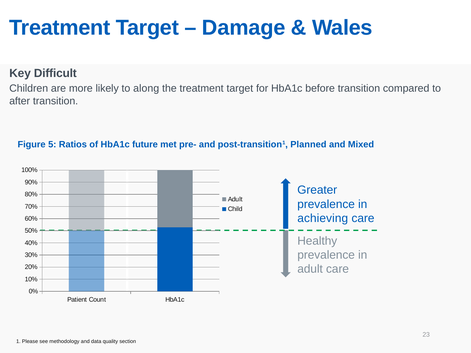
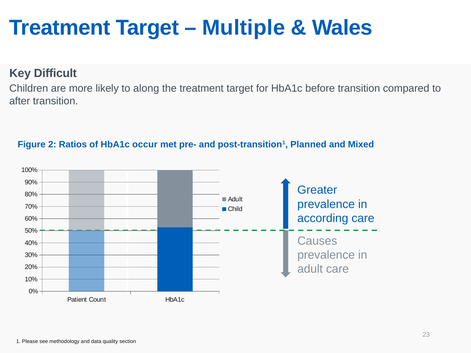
Damage: Damage -> Multiple (244, 28)
5: 5 -> 2 (52, 144)
future: future -> occur (145, 144)
achieving: achieving -> according (323, 218)
Healthy: Healthy -> Causes (317, 241)
